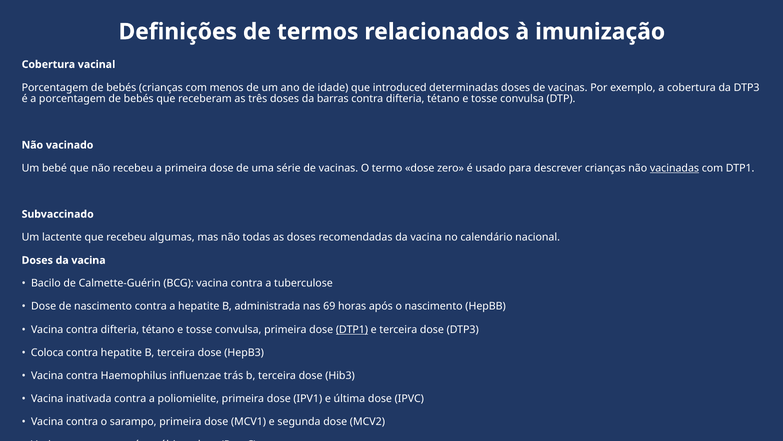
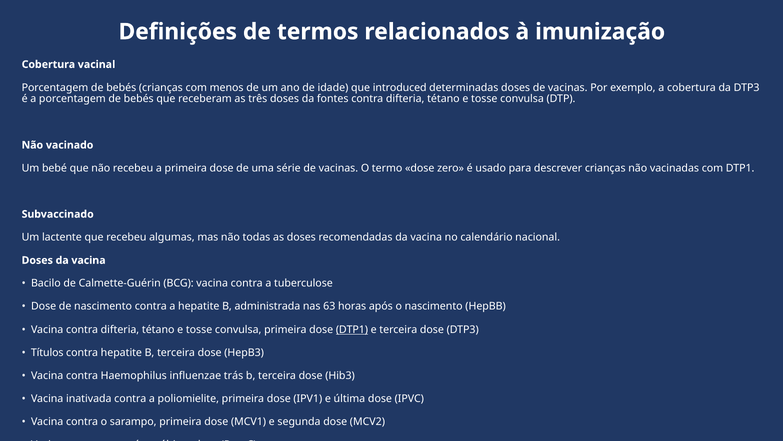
barras: barras -> fontes (333, 99)
vacinadas underline: present -> none (674, 168)
69: 69 -> 63 (329, 306)
Coloca: Coloca -> Títulos (47, 352)
